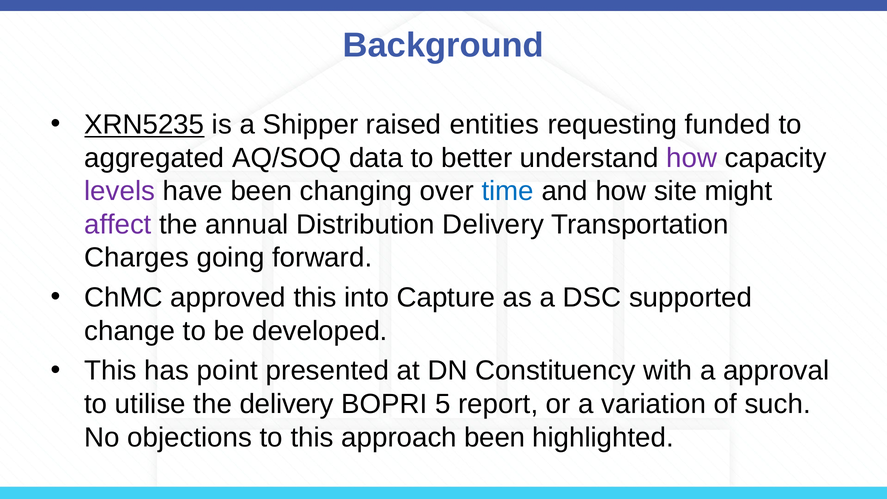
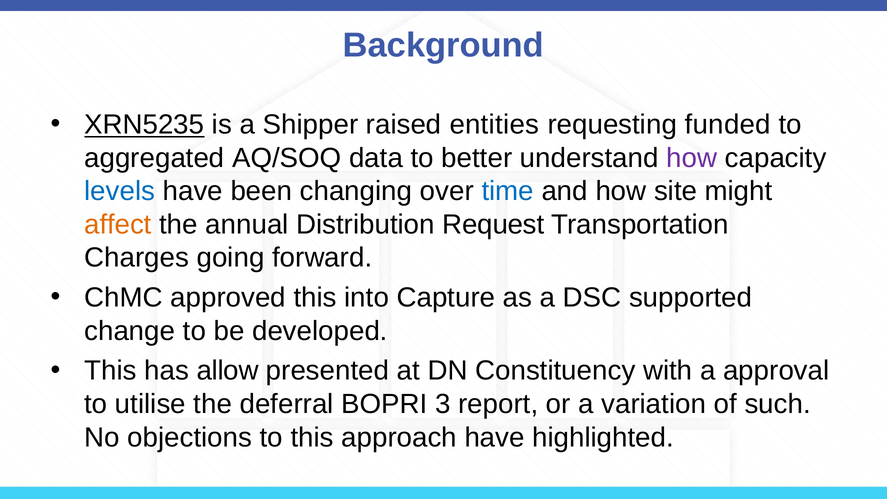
levels colour: purple -> blue (120, 191)
affect colour: purple -> orange (118, 224)
Distribution Delivery: Delivery -> Request (493, 224)
point: point -> allow (228, 371)
the delivery: delivery -> deferral (287, 404)
5: 5 -> 3 (443, 404)
approach been: been -> have (495, 437)
